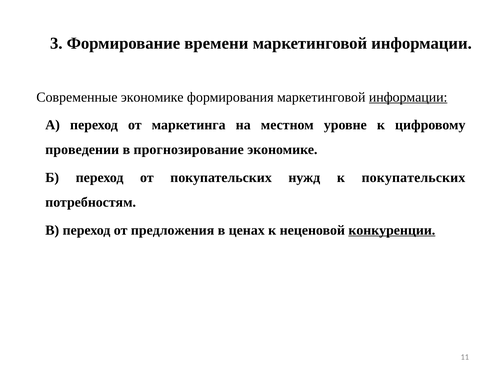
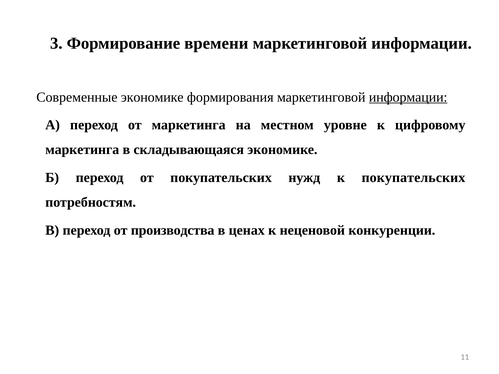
проведении: проведении -> маркетинга (82, 150)
прогнозирование: прогнозирование -> складывающаяся (189, 150)
предложения: предложения -> производства (173, 230)
конкуренции underline: present -> none (392, 230)
